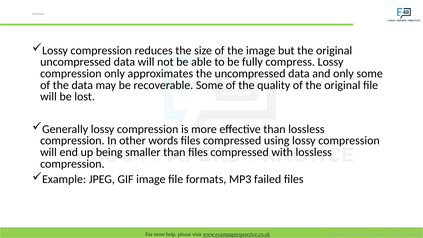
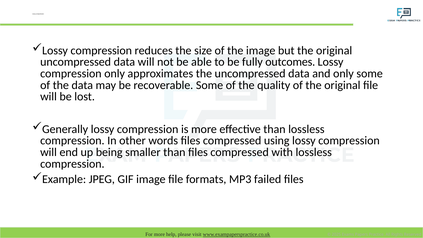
compress: compress -> outcomes (290, 62)
